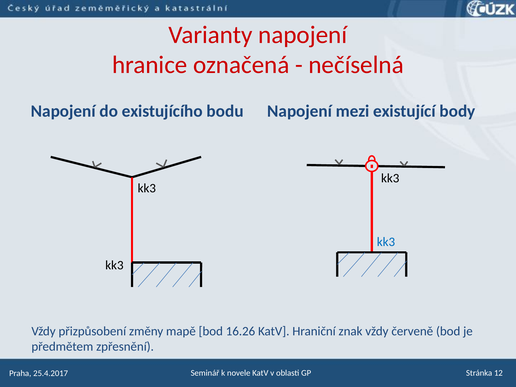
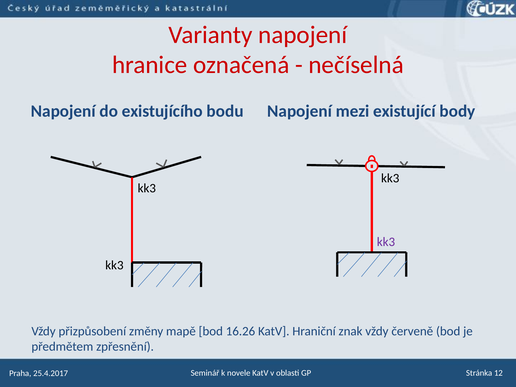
kk3 colour: blue -> purple (386, 242)
